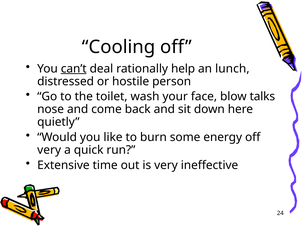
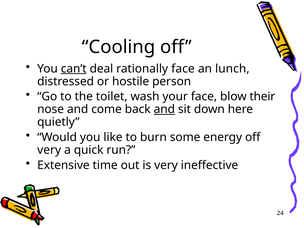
rationally help: help -> face (183, 69)
talks: talks -> their (262, 97)
and underline: none -> present (164, 109)
